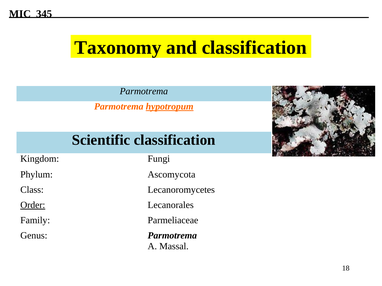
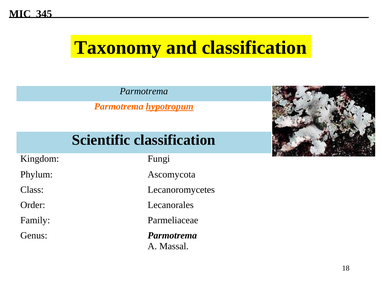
Order underline: present -> none (33, 205)
